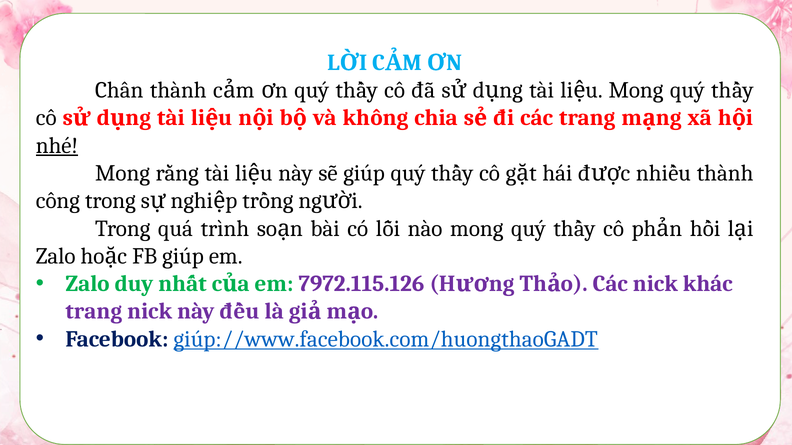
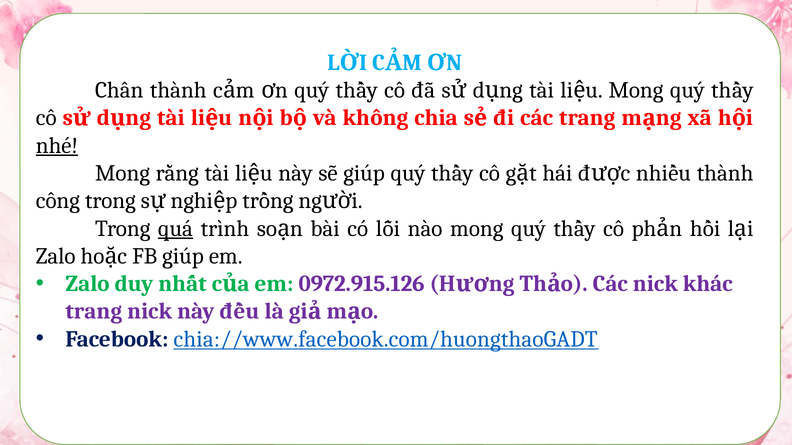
quá underline: none -> present (175, 229)
7972.115.126: 7972.115.126 -> 0972.915.126 (362, 284)
giúp://www.facebook.com/huongthaoGADT: giúp://www.facebook.com/huongthaoGADT -> chia://www.facebook.com/huongthaoGADT (386, 339)
